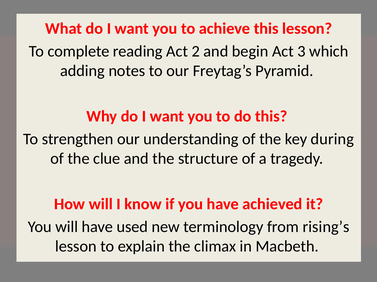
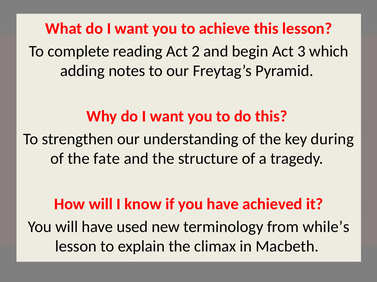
clue: clue -> fate (107, 159)
rising’s: rising’s -> while’s (326, 227)
